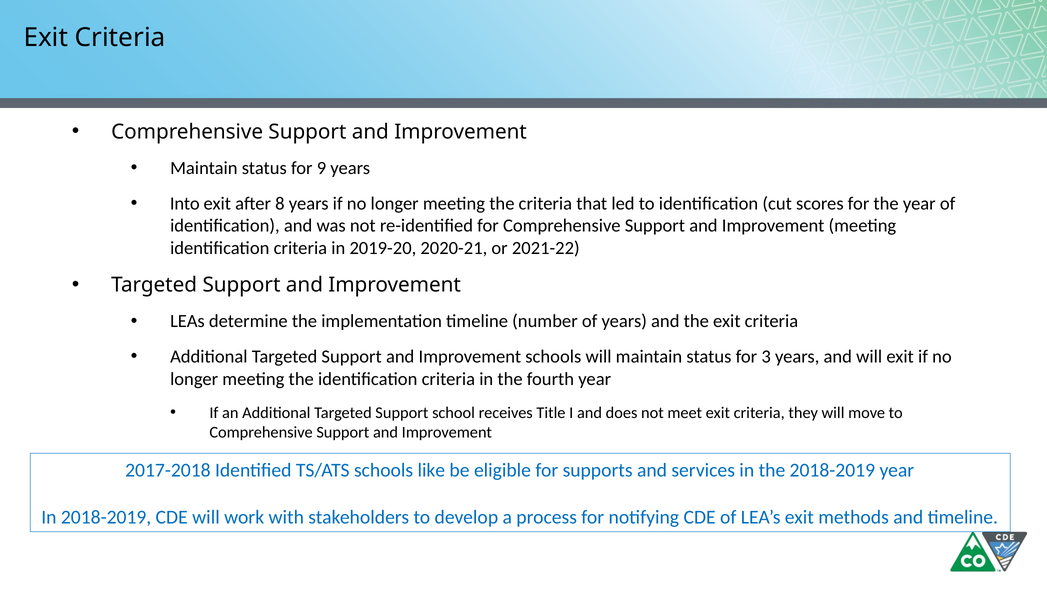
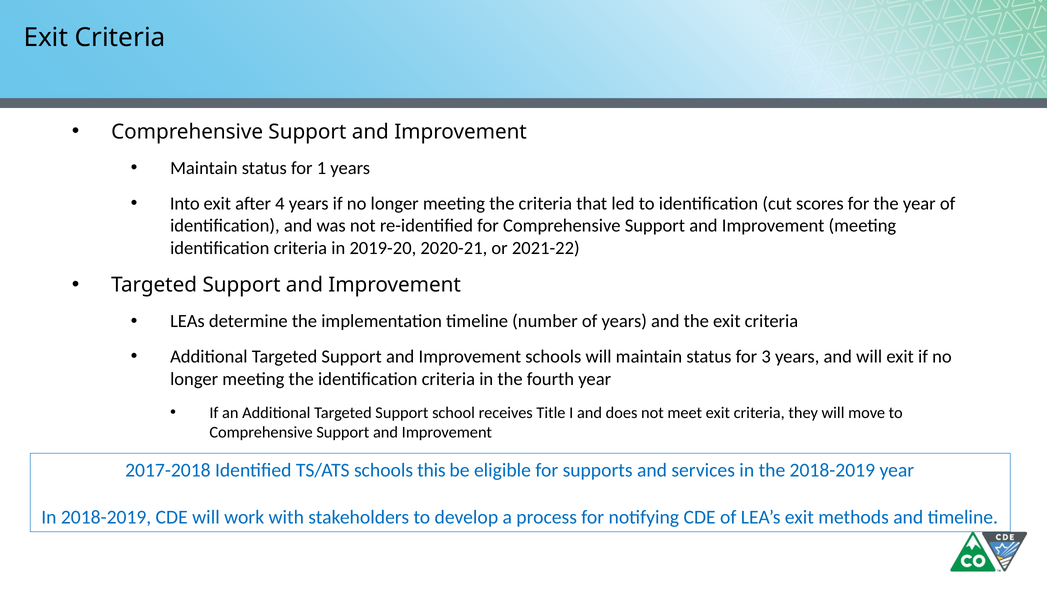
9: 9 -> 1 (321, 168)
8: 8 -> 4 (280, 204)
like: like -> this (431, 470)
